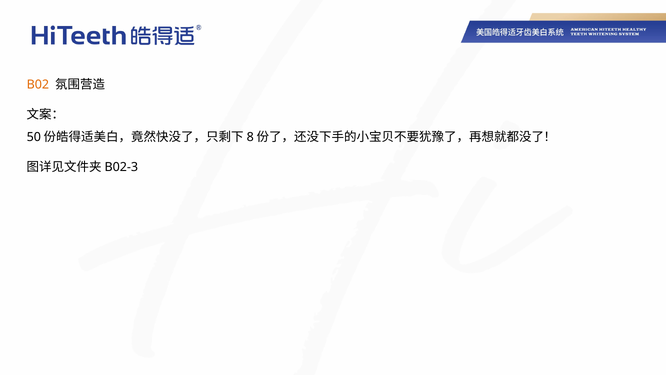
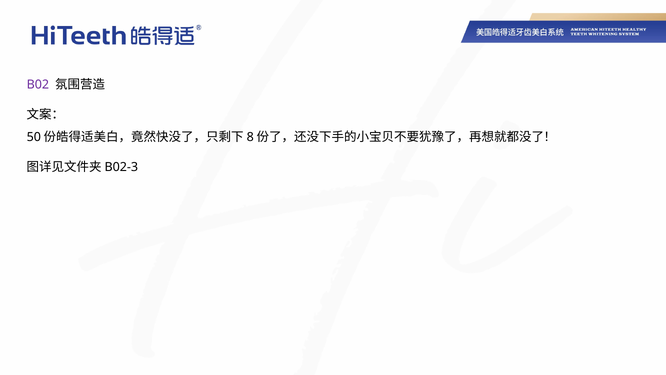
B02 colour: orange -> purple (38, 84)
